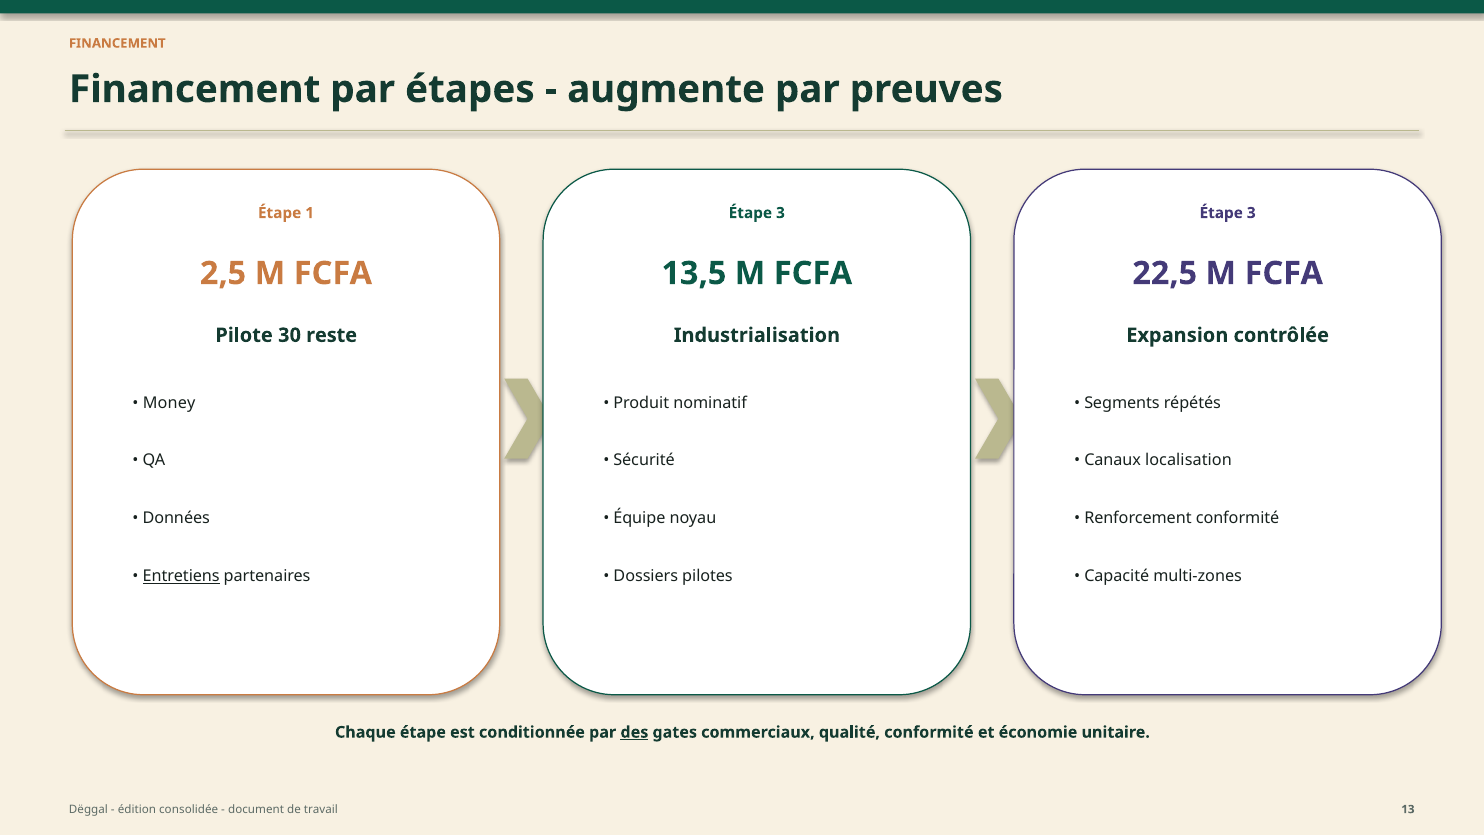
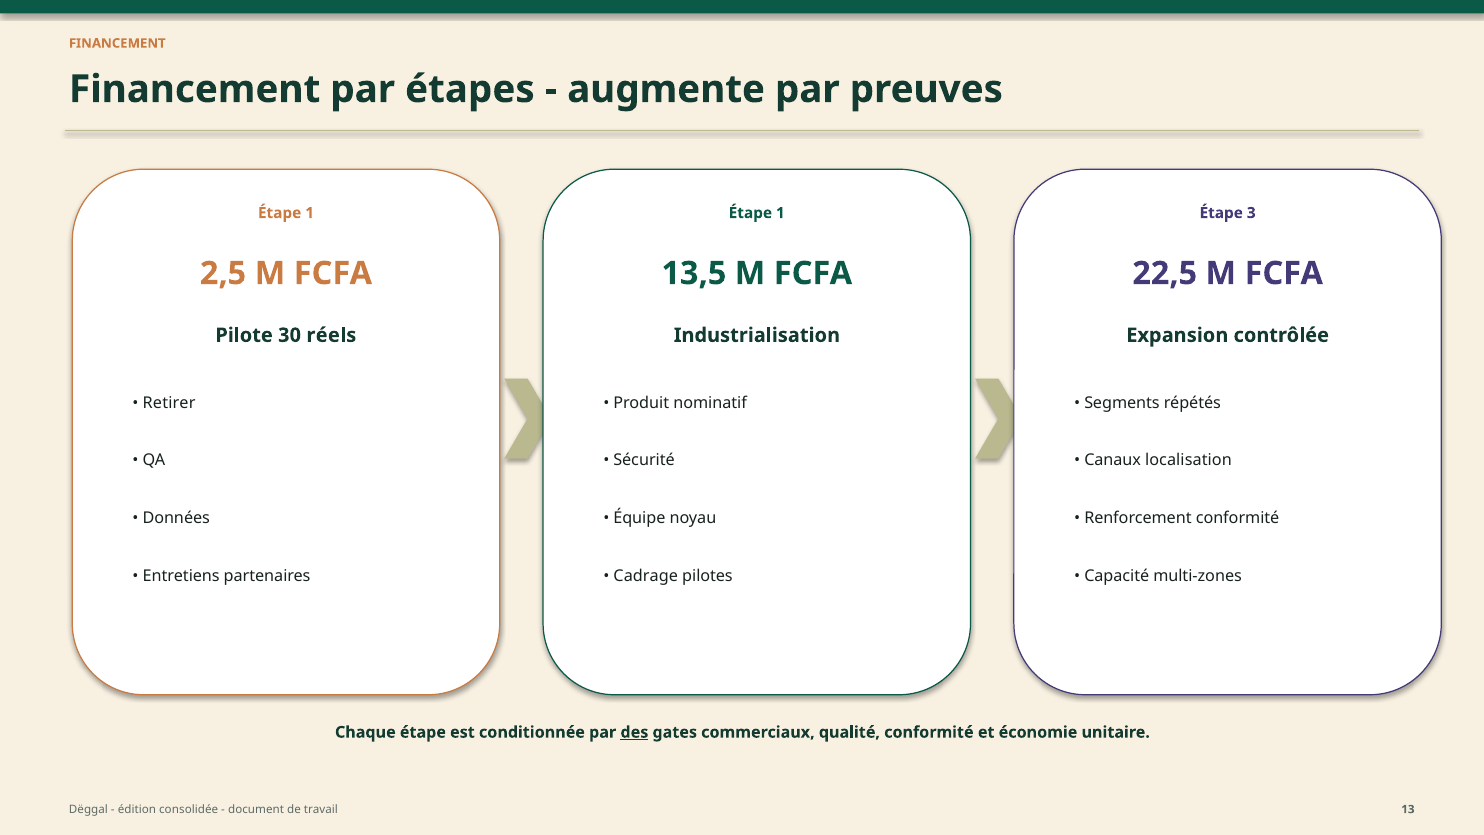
3: 3 -> 1 (780, 213)
reste: reste -> réels (331, 335)
Money: Money -> Retirer (169, 403)
Entretiens underline: present -> none (181, 576)
Dossiers: Dossiers -> Cadrage (646, 576)
